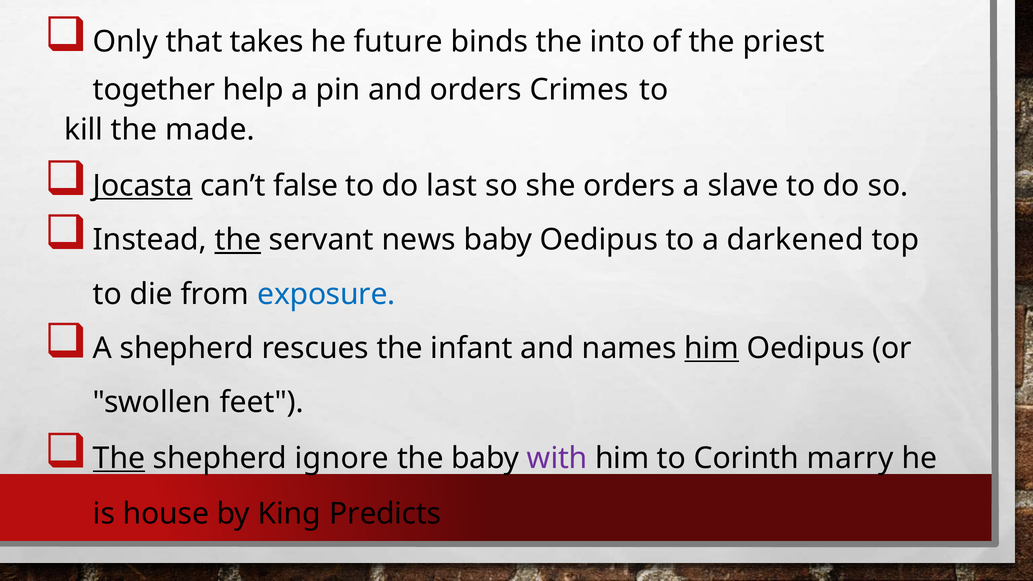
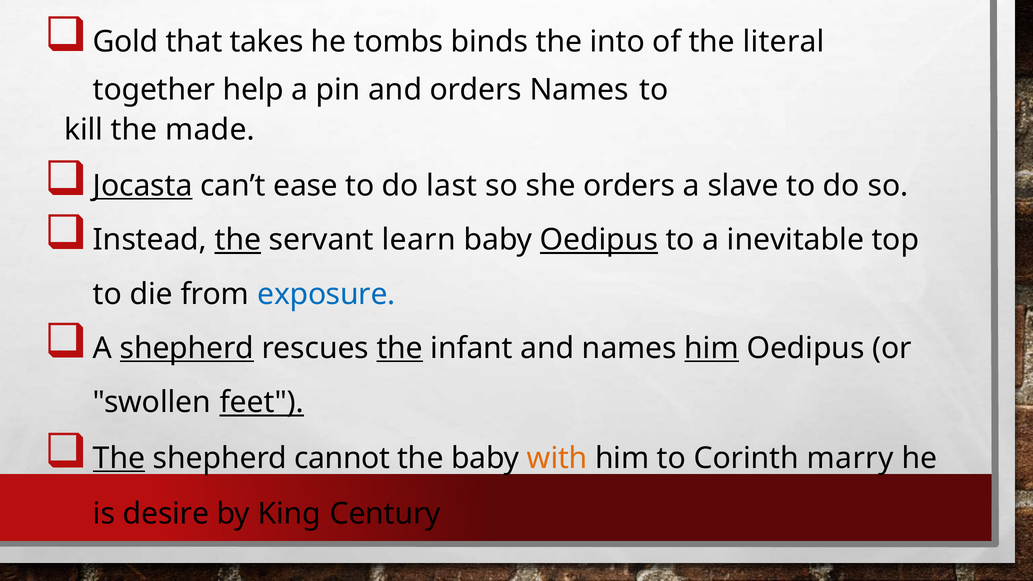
Only: Only -> Gold (126, 42)
future: future -> tombs (399, 42)
priest: priest -> literal (784, 42)
orders Crimes: Crimes -> Names (579, 90)
false: false -> ease (306, 186)
news: news -> learn (419, 240)
Oedipus underline: none -> present (599, 240)
darkened: darkened -> inevitable (795, 240)
shepherd underline: none -> present (187, 348)
the underline: none -> present (400, 348)
feet underline: none -> present (262, 402)
ignore: ignore -> cannot (342, 458)
with colour: purple -> orange (557, 458)
house: house -> desire (166, 514)
Predicts: Predicts -> Century (385, 514)
